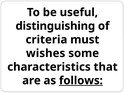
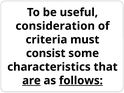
distinguishing: distinguishing -> consideration (55, 26)
wishes: wishes -> consist (46, 53)
are underline: none -> present (31, 81)
